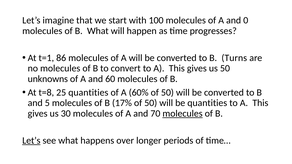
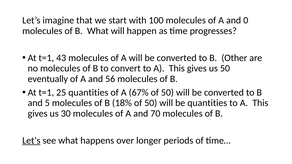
86: 86 -> 43 (61, 58)
Turns: Turns -> Other (234, 58)
unknowns: unknowns -> eventually (48, 79)
60: 60 -> 56 (110, 79)
t=8: t=8 -> t=1 (46, 93)
60%: 60% -> 67% (139, 93)
17%: 17% -> 18% (122, 103)
molecules underline: present -> none (183, 114)
